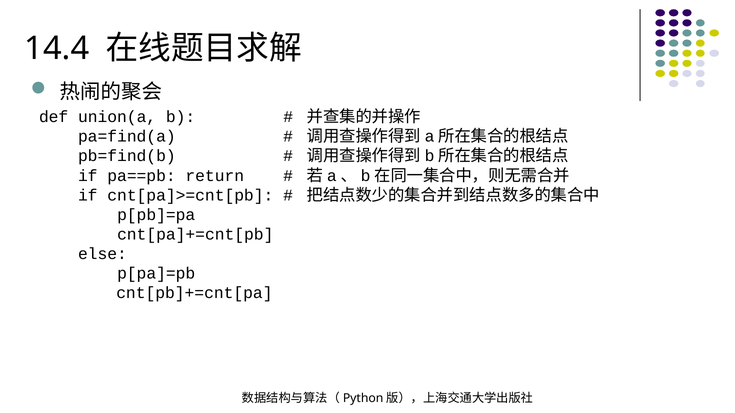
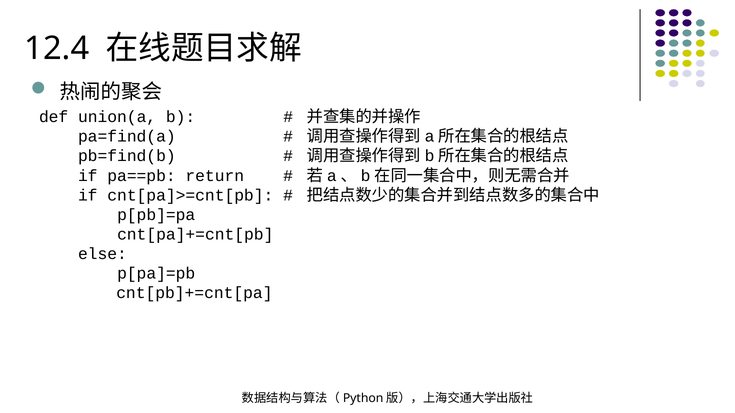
14.4: 14.4 -> 12.4 (57, 48)
